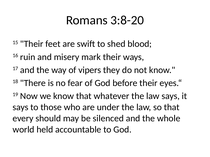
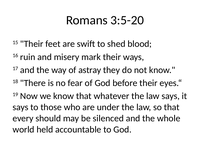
3:8-20: 3:8-20 -> 3:5-20 (127, 20)
vipers: vipers -> astray (90, 70)
